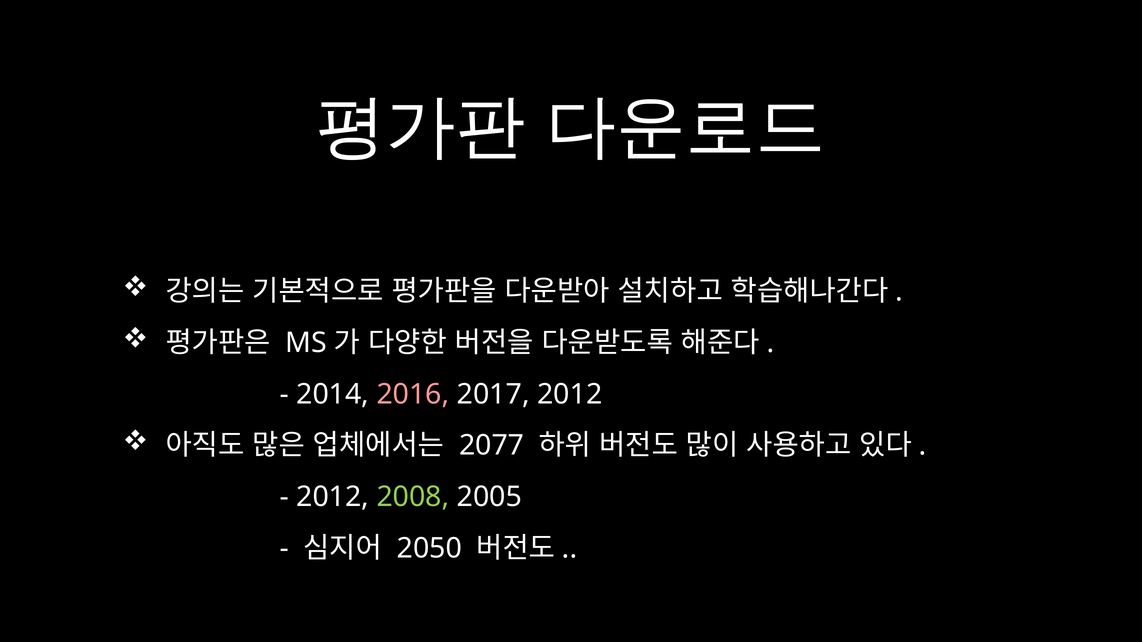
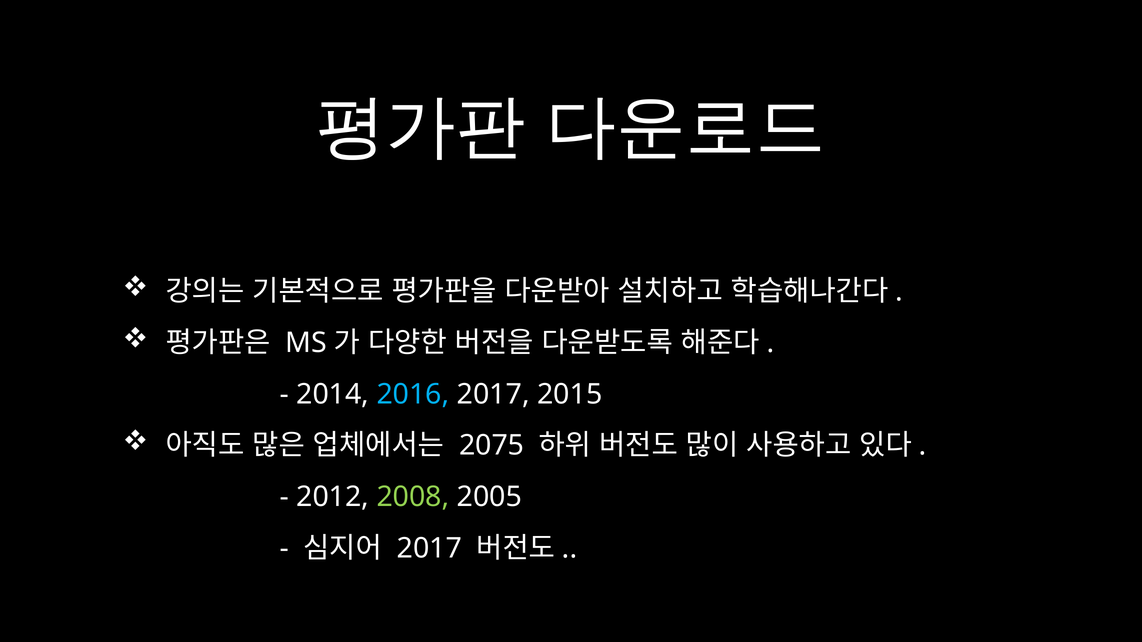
2016 colour: pink -> light blue (413, 394)
2017 2012: 2012 -> 2015 (570, 394)
2077: 2077 -> 2075 (492, 446)
2050: 2050 -> 2017 (429, 549)
